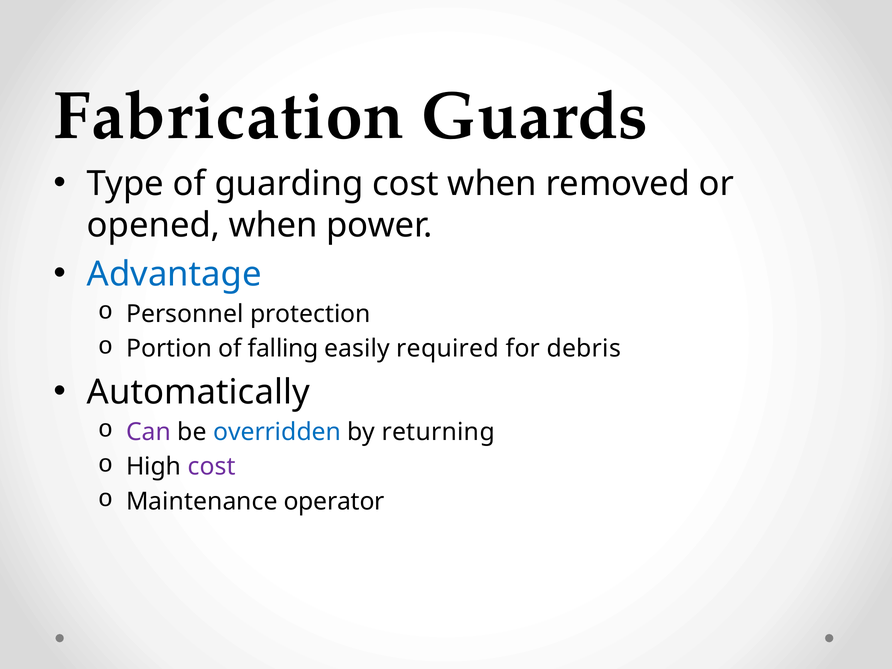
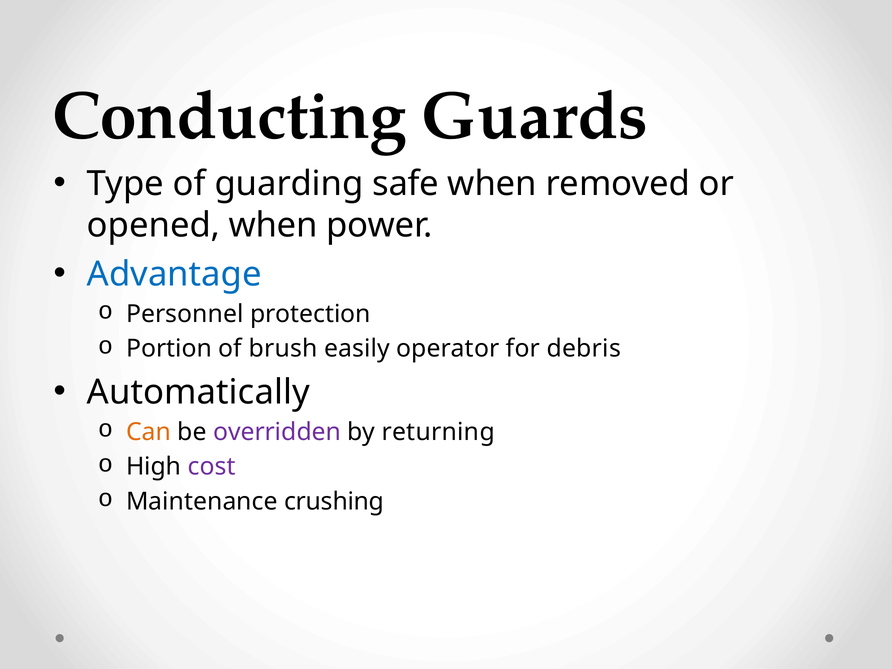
Fabrication: Fabrication -> Conducting (230, 116)
guarding cost: cost -> safe (406, 184)
falling: falling -> brush (283, 349)
required: required -> operator (448, 349)
Can colour: purple -> orange (148, 432)
overridden colour: blue -> purple (277, 432)
operator: operator -> crushing (334, 501)
